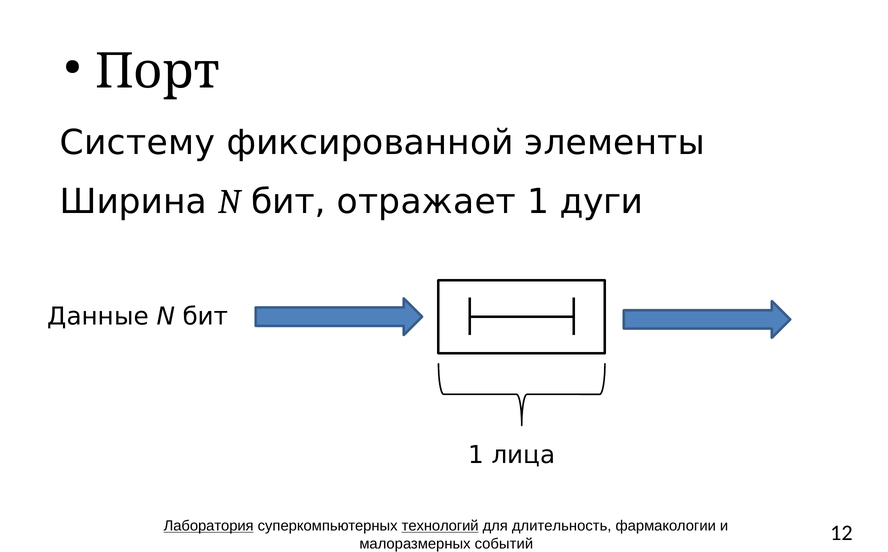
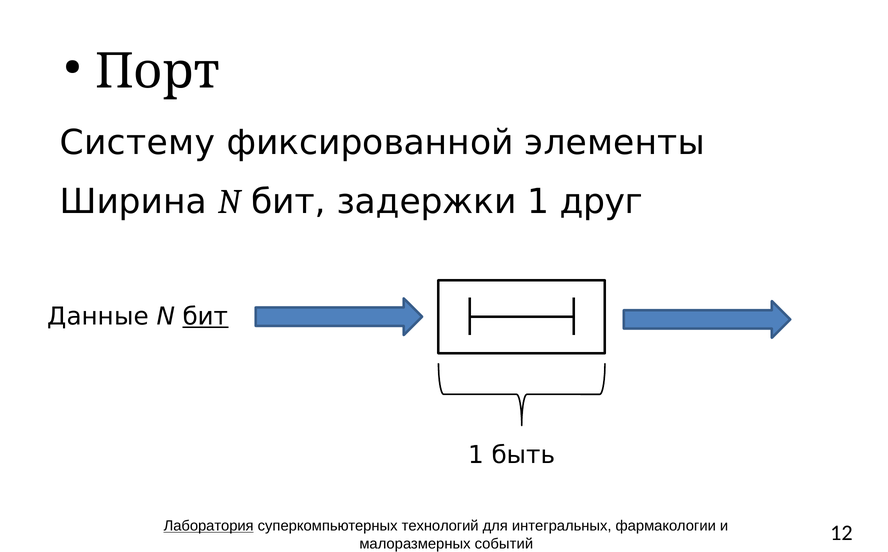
отражает: отражает -> задержки (427, 202)
дуги: дуги -> друг (601, 202)
бит underline: none -> present (205, 317)
лица: лица -> быть (523, 455)
технологий underline: present -> none (440, 526)
длительность: длительность -> интегральных (562, 526)
